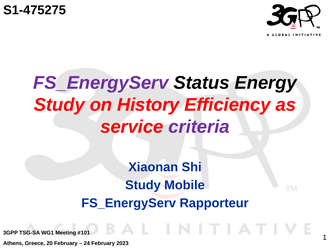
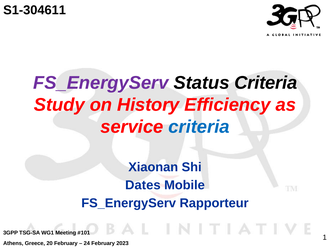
S1-475275: S1-475275 -> S1-304611 (35, 10)
Status Energy: Energy -> Criteria (266, 83)
criteria colour: purple -> blue (199, 127)
Study: Study -> Dates (143, 185)
